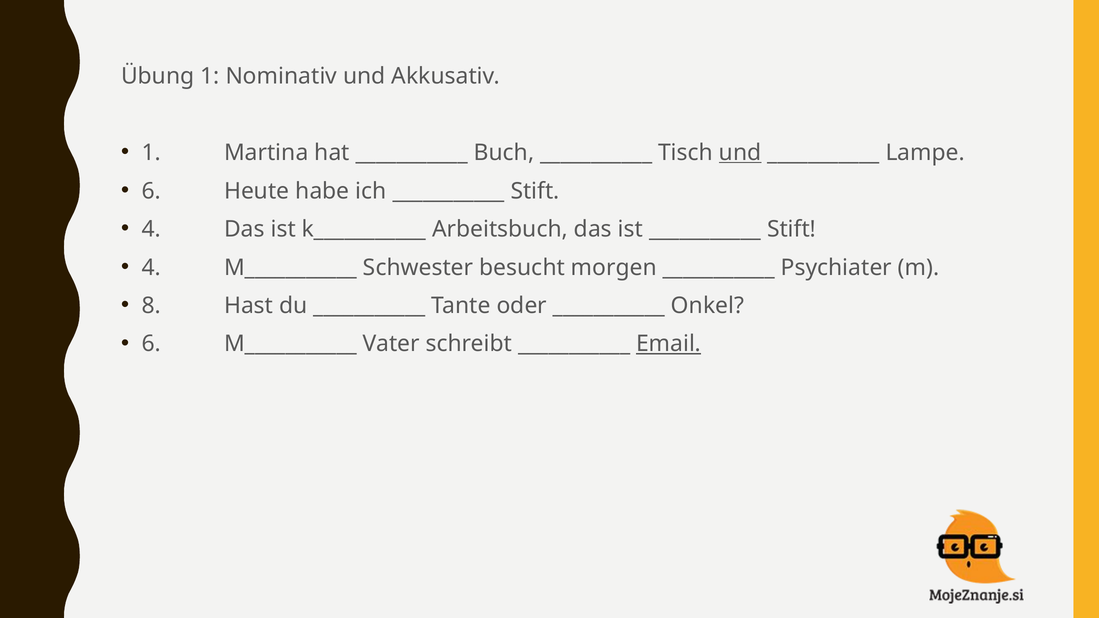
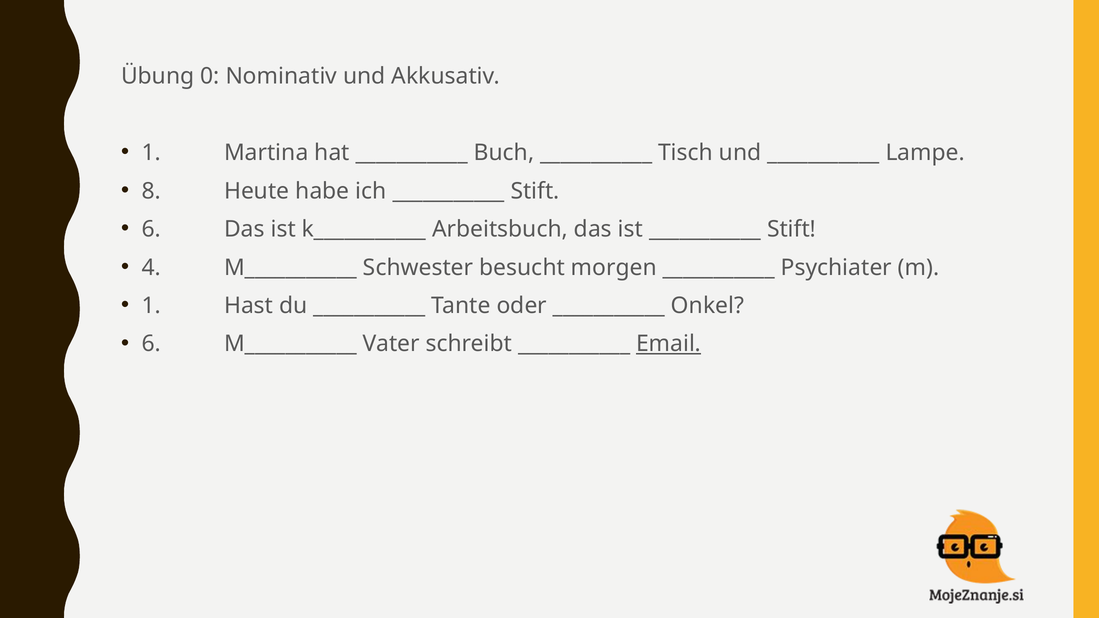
Übung 1: 1 -> 0 (210, 76)
und underline: present -> none (740, 153)
6: 6 -> 8 (151, 191)
4: 4 -> 6 (151, 229)
8: 8 -> 1 (151, 306)
